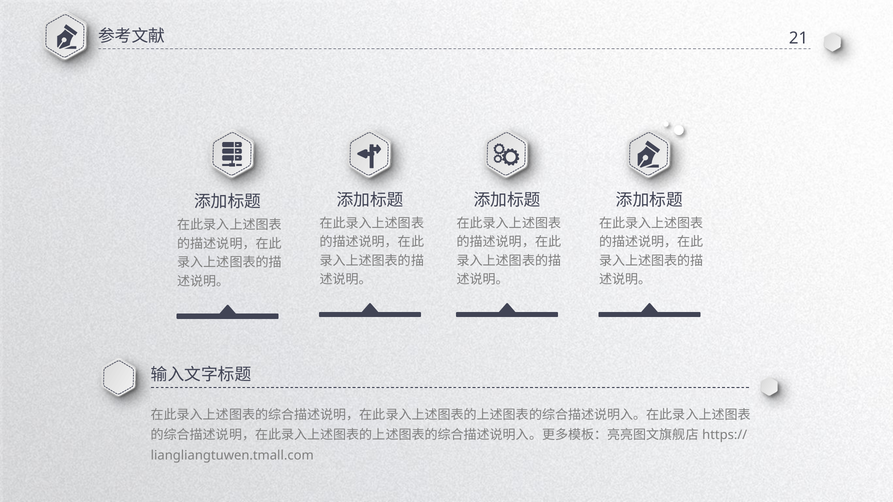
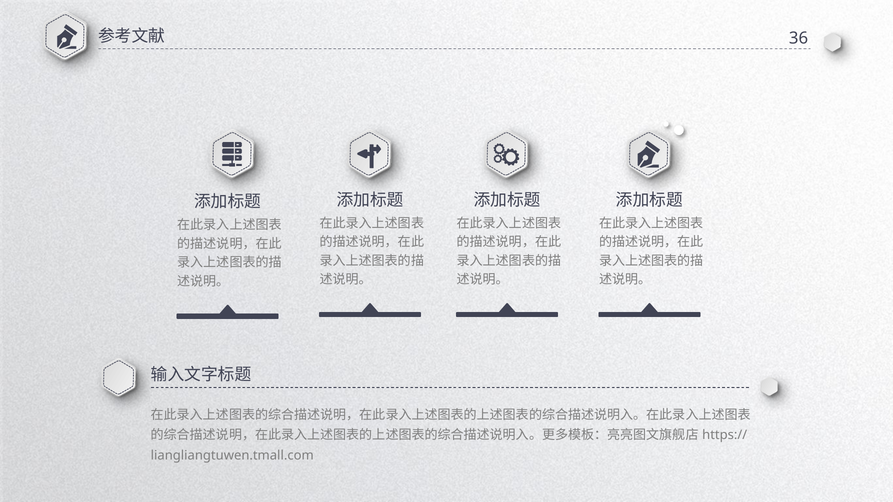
21: 21 -> 36 (799, 38)
